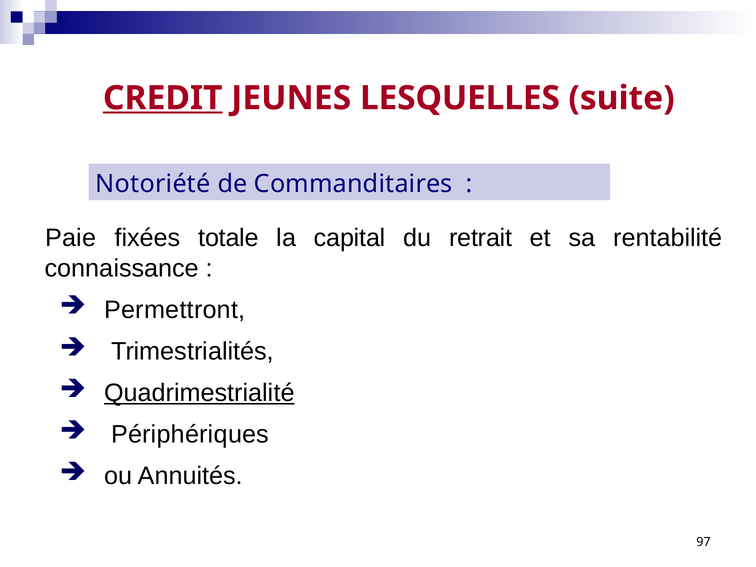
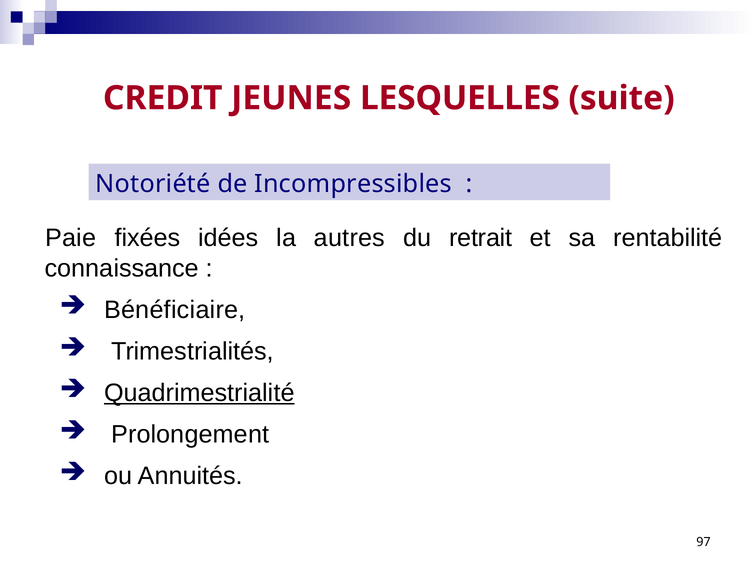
CREDIT underline: present -> none (163, 98)
Commanditaires: Commanditaires -> Incompressibles (353, 184)
totale: totale -> idées (228, 238)
capital: capital -> autres (349, 238)
Permettront: Permettront -> Bénéficiaire (175, 310)
Périphériques: Périphériques -> Prolongement (190, 435)
